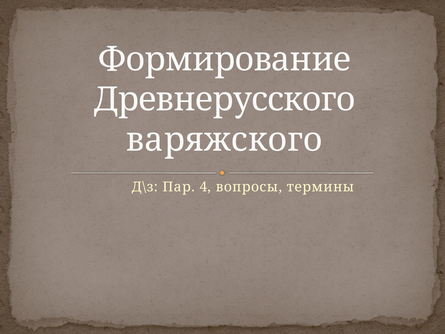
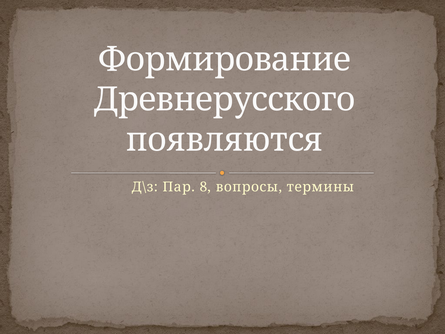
варяжского: варяжского -> появляются (224, 140)
4: 4 -> 8 (205, 187)
